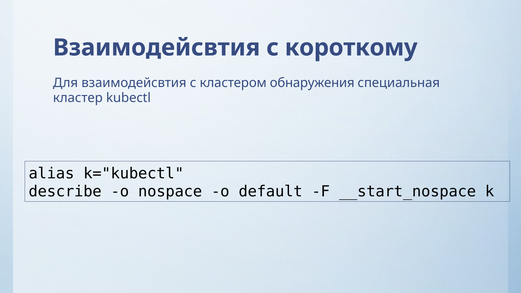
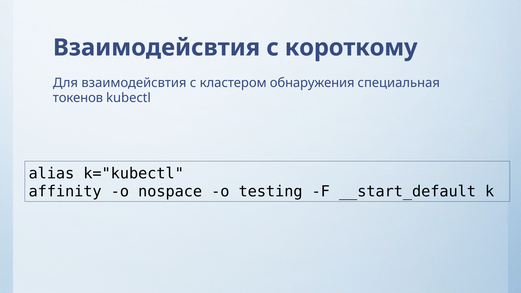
кластер: кластер -> токенов (78, 98)
describe: describe -> affinity (65, 192)
default: default -> testing (271, 192)
__start_nospace: __start_nospace -> __start_default (408, 192)
